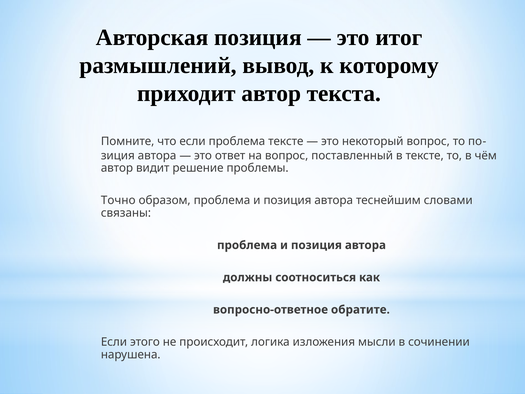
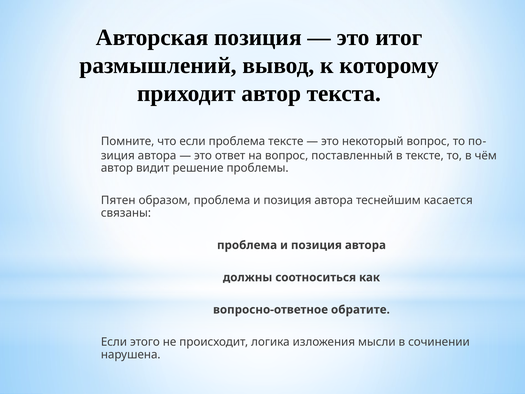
Точно: Точно -> Пятен (118, 200)
словами: словами -> касается (448, 200)
